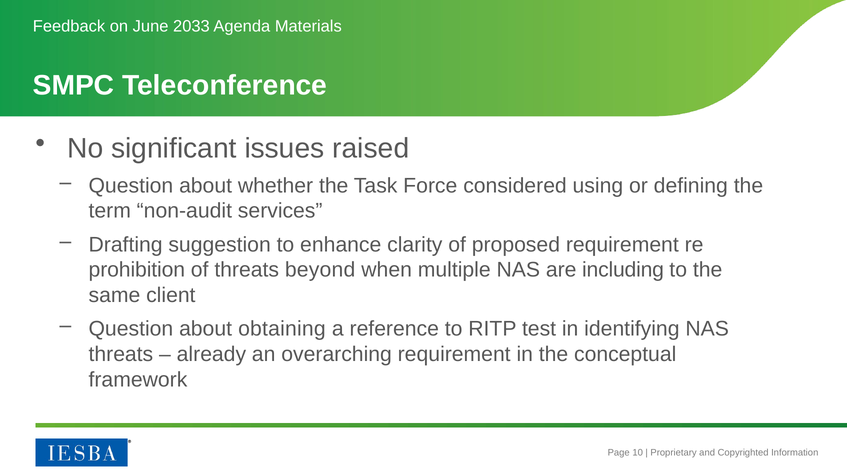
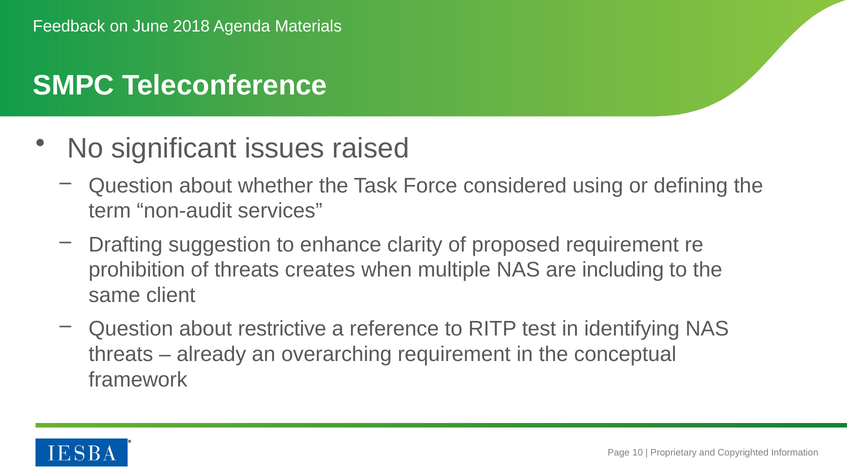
2033: 2033 -> 2018 (191, 26)
beyond: beyond -> creates (320, 270)
obtaining: obtaining -> restrictive (282, 329)
